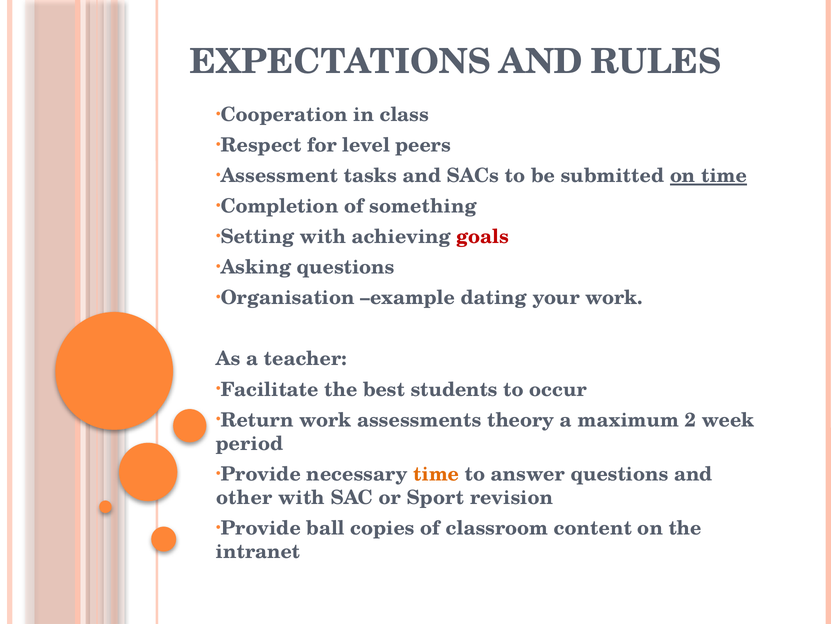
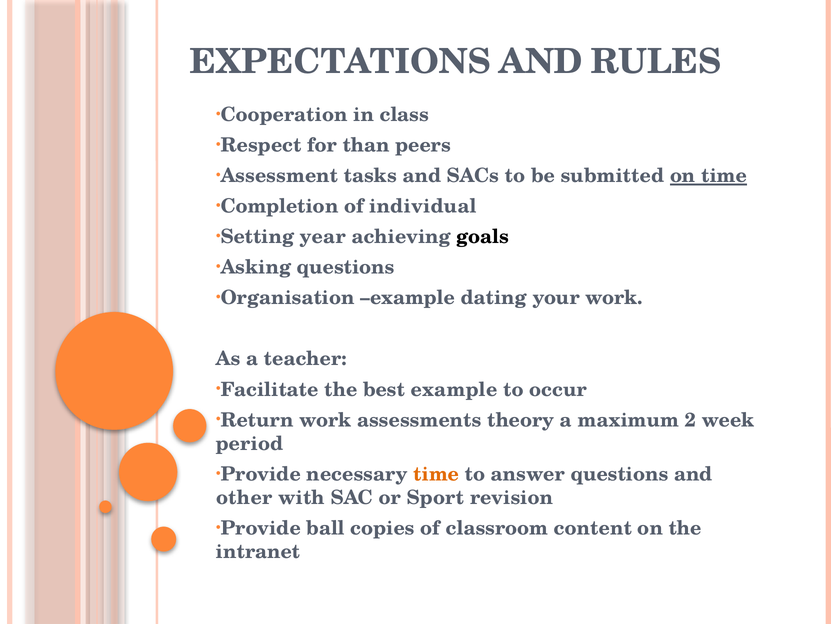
level: level -> than (366, 145)
something: something -> individual (423, 206)
Setting with: with -> year (323, 237)
goals colour: red -> black (483, 237)
best students: students -> example (454, 389)
